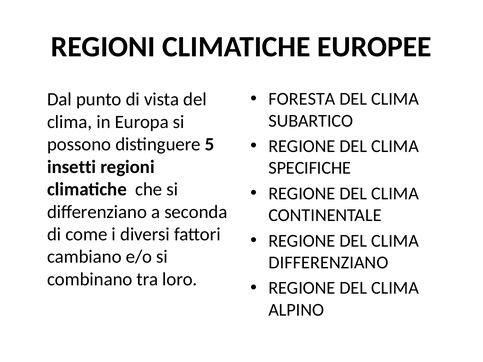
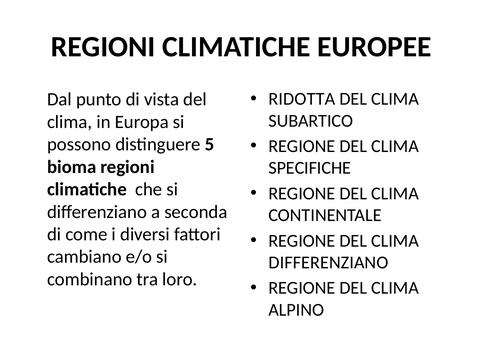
FORESTA: FORESTA -> RIDOTTA (302, 99)
insetti: insetti -> bioma (72, 167)
